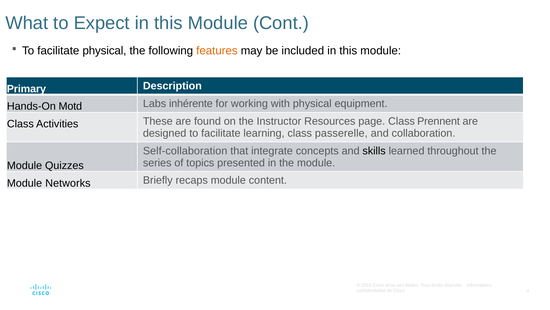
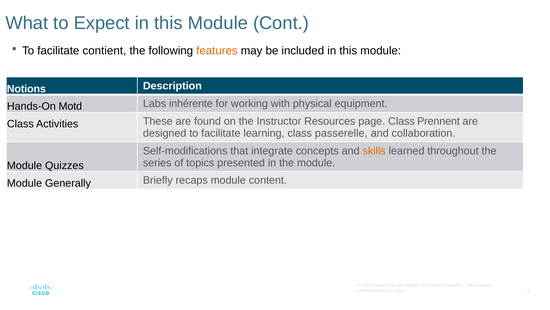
facilitate physical: physical -> contient (104, 51)
Primary: Primary -> Notions (26, 89)
Self-collaboration: Self-collaboration -> Self-modifications (185, 151)
skills colour: black -> orange (374, 151)
Networks: Networks -> Generally (68, 183)
